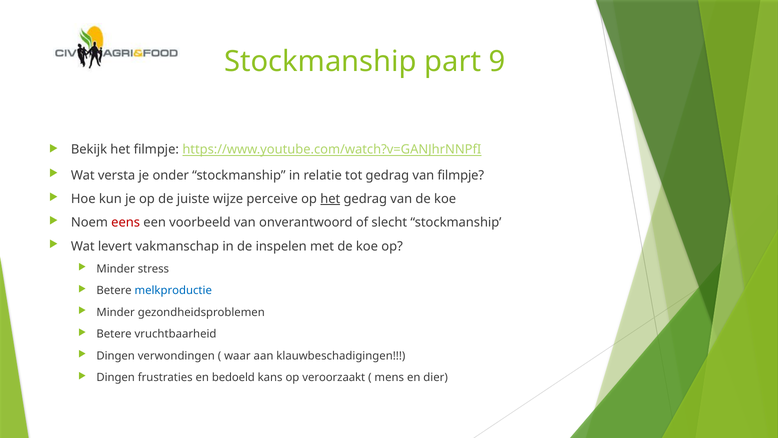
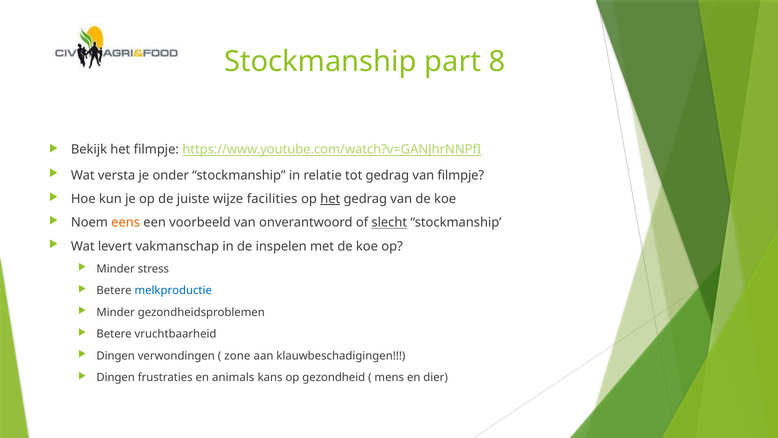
9: 9 -> 8 (497, 61)
perceive: perceive -> facilities (272, 199)
eens colour: red -> orange (126, 223)
slecht underline: none -> present (389, 223)
waar: waar -> zone (237, 356)
bedoeld: bedoeld -> animals (233, 377)
veroorzaakt: veroorzaakt -> gezondheid (334, 377)
